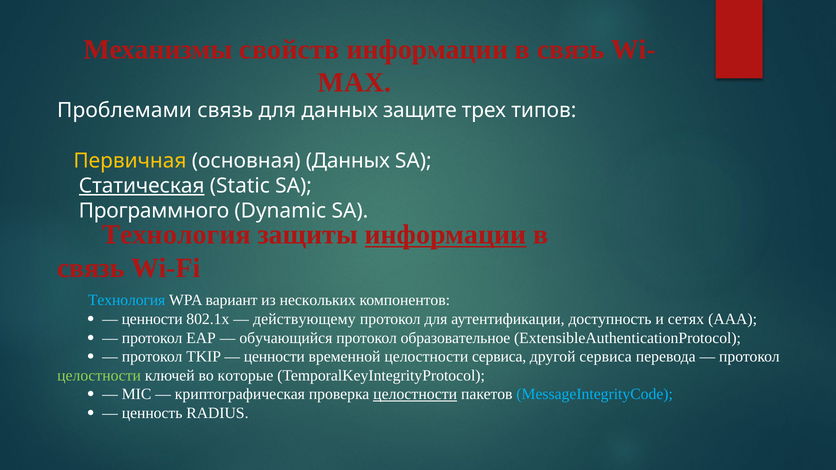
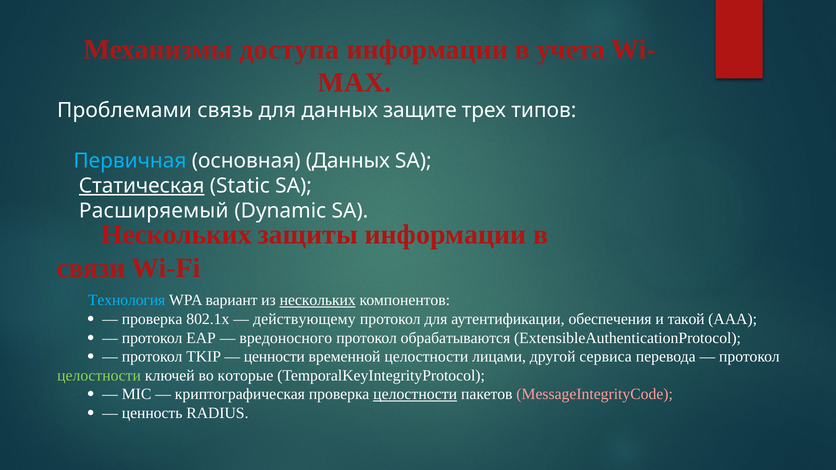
свойств: свойств -> доступа (289, 49)
связь: связь -> учета (571, 49)
Первичная colour: yellow -> light blue (130, 161)
Программного: Программного -> Расширяемый (154, 211)
Технология: Технология -> Нескольких (176, 235)
информации underline: present -> none (446, 235)
связь: связь -> связи (91, 268)
нескольких underline: none -> present (318, 300)
ценности: ценности -> проверка (152, 319)
доступность: доступность -> обеспечения (610, 319)
сетях: сетях -> такой (686, 319)
обучающийся: обучающийся -> вредоносного (286, 338)
образовательное: образовательное -> обрабатываются (455, 338)
целостности сервиса: сервиса -> лицами (499, 357)
MessageIntegrityCode colour: light blue -> pink (595, 394)
